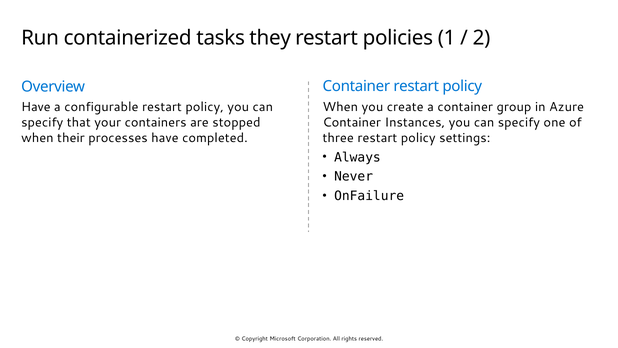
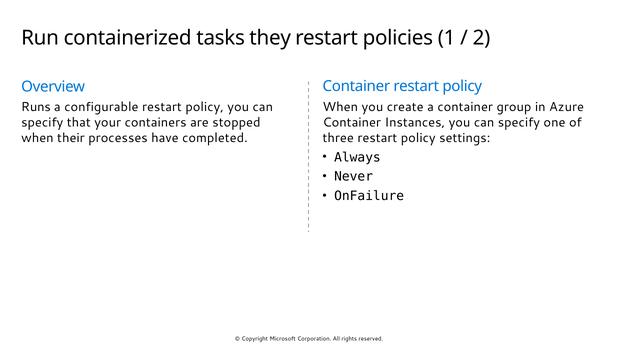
Have: Have -> Runs (36, 107)
